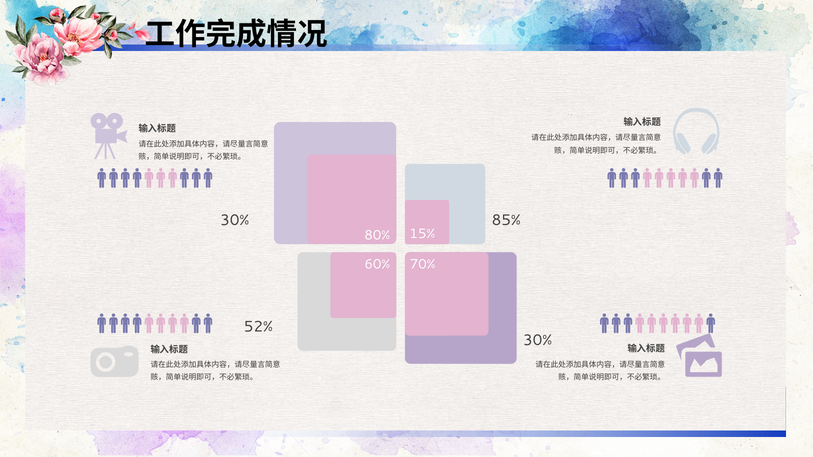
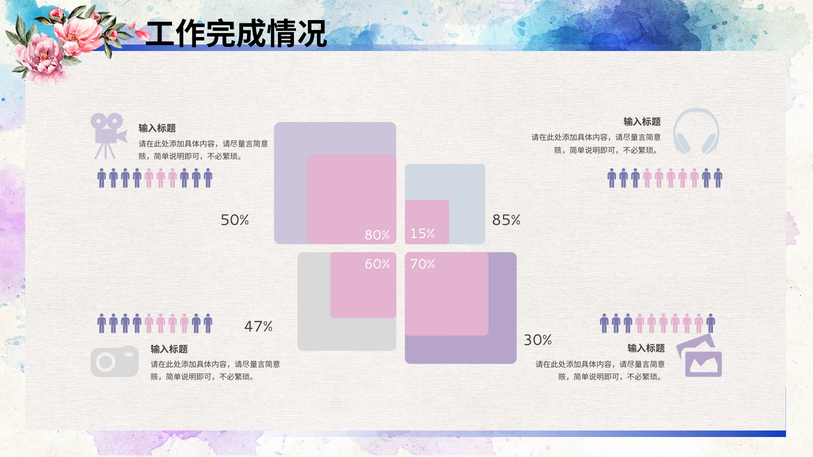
30%: 30% -> 50% (235, 220)
52%: 52% -> 47% (258, 327)
